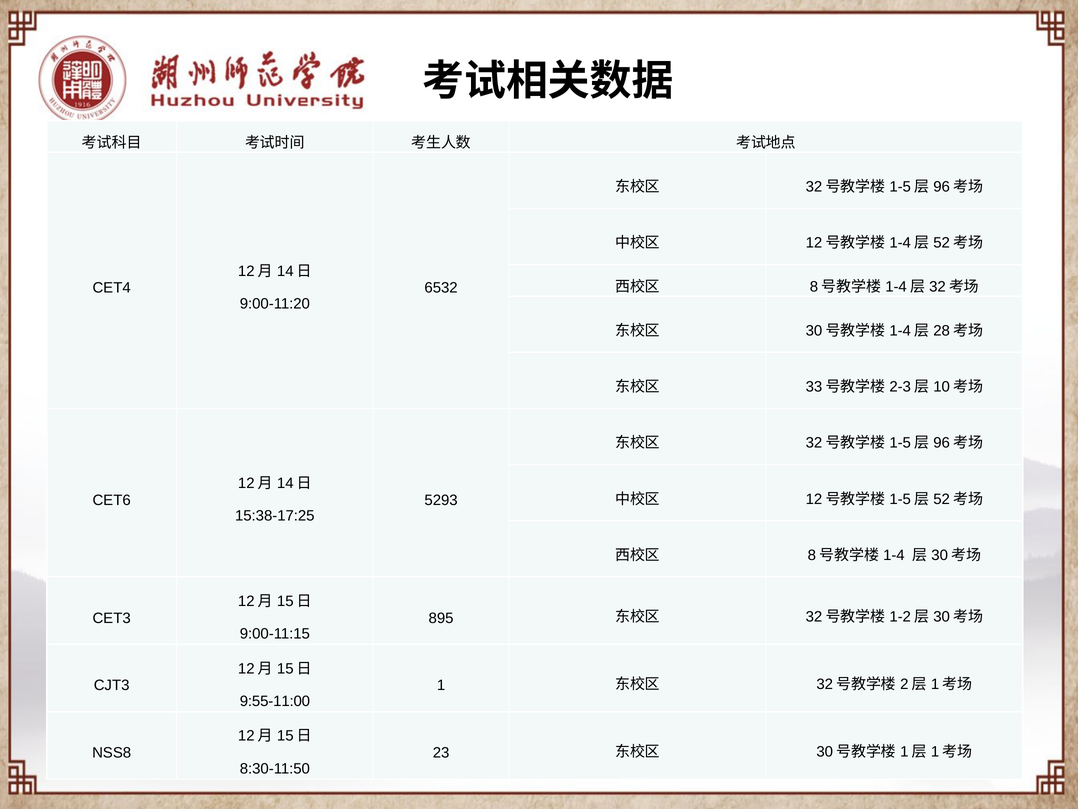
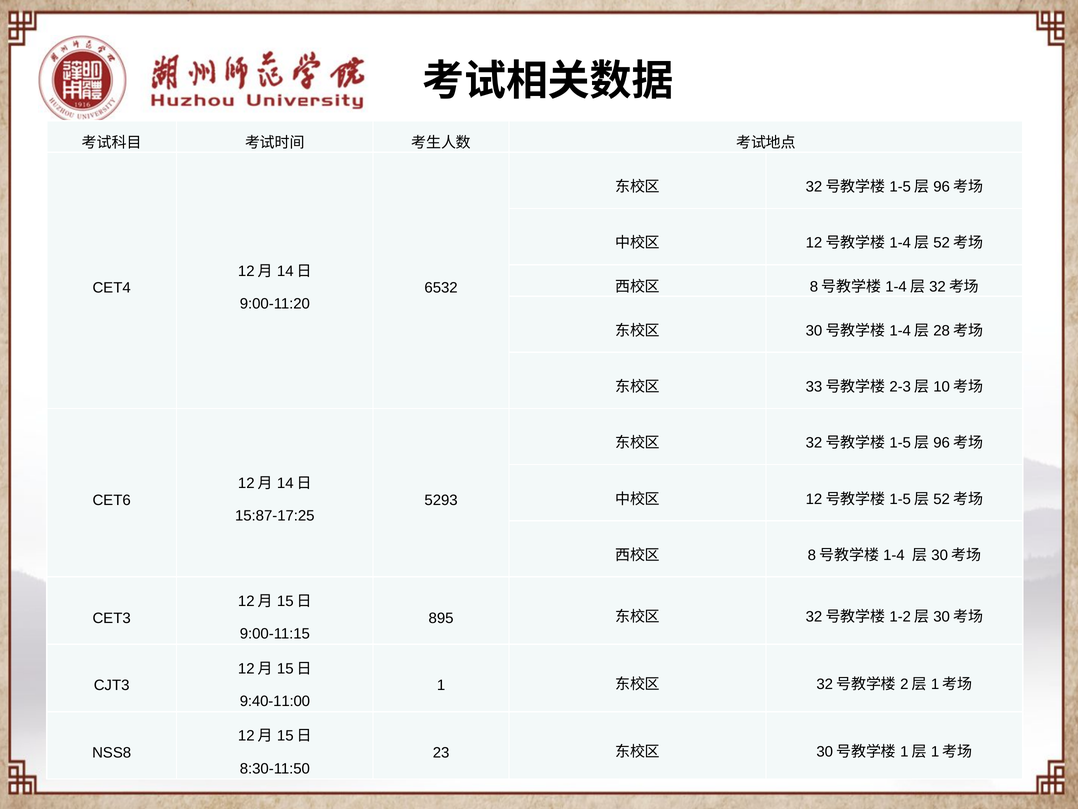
15:38-17:25: 15:38-17:25 -> 15:87-17:25 (275, 516)
9:55-11:00: 9:55-11:00 -> 9:40-11:00 (275, 701)
